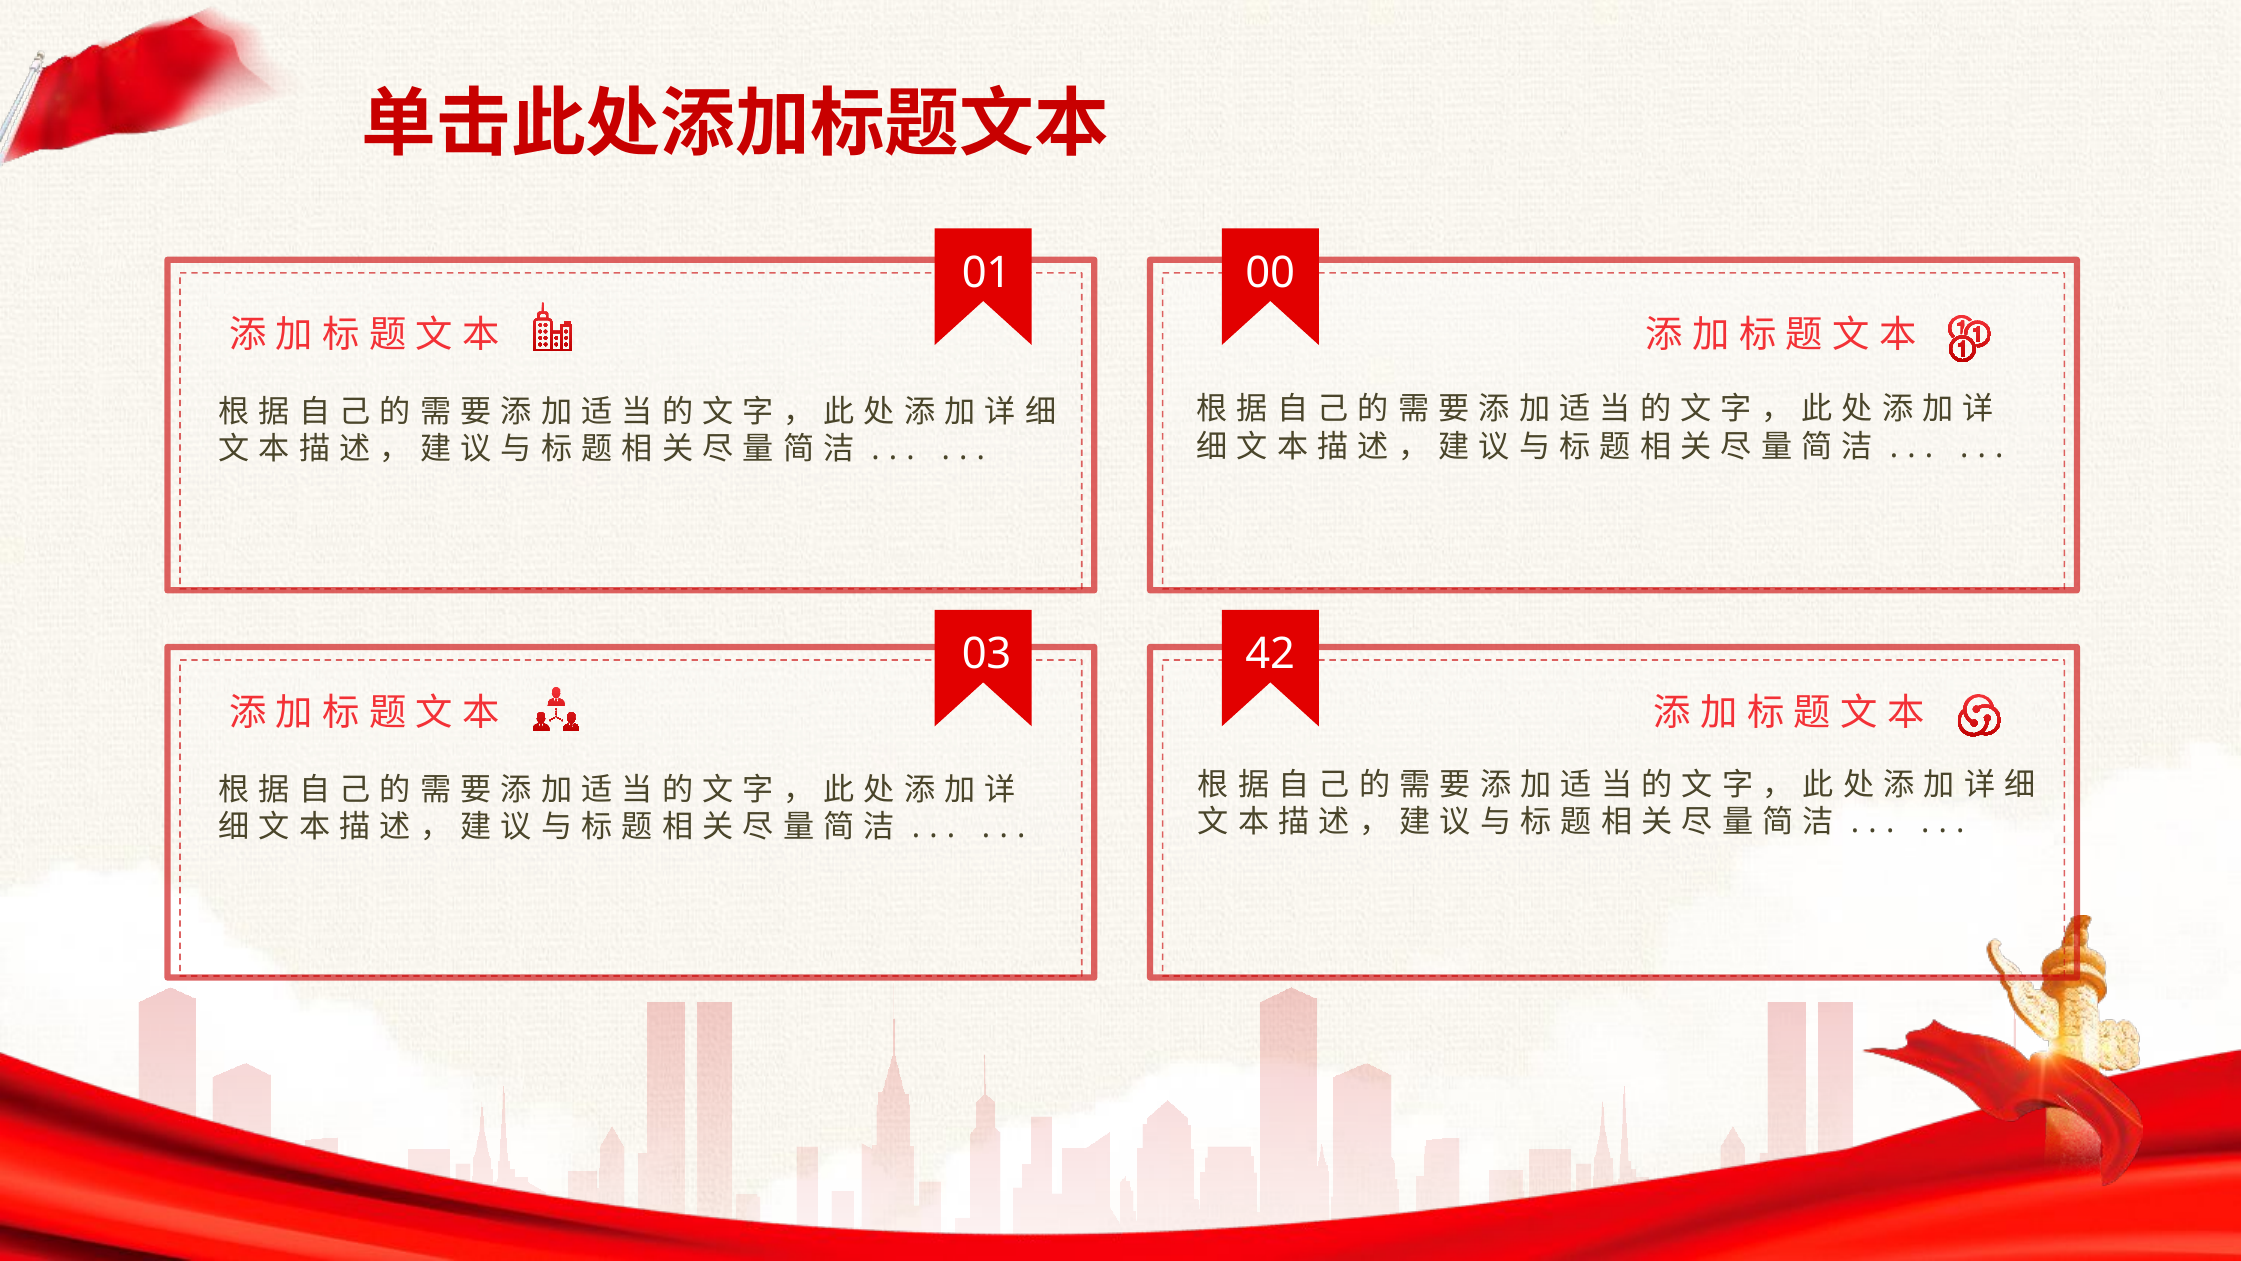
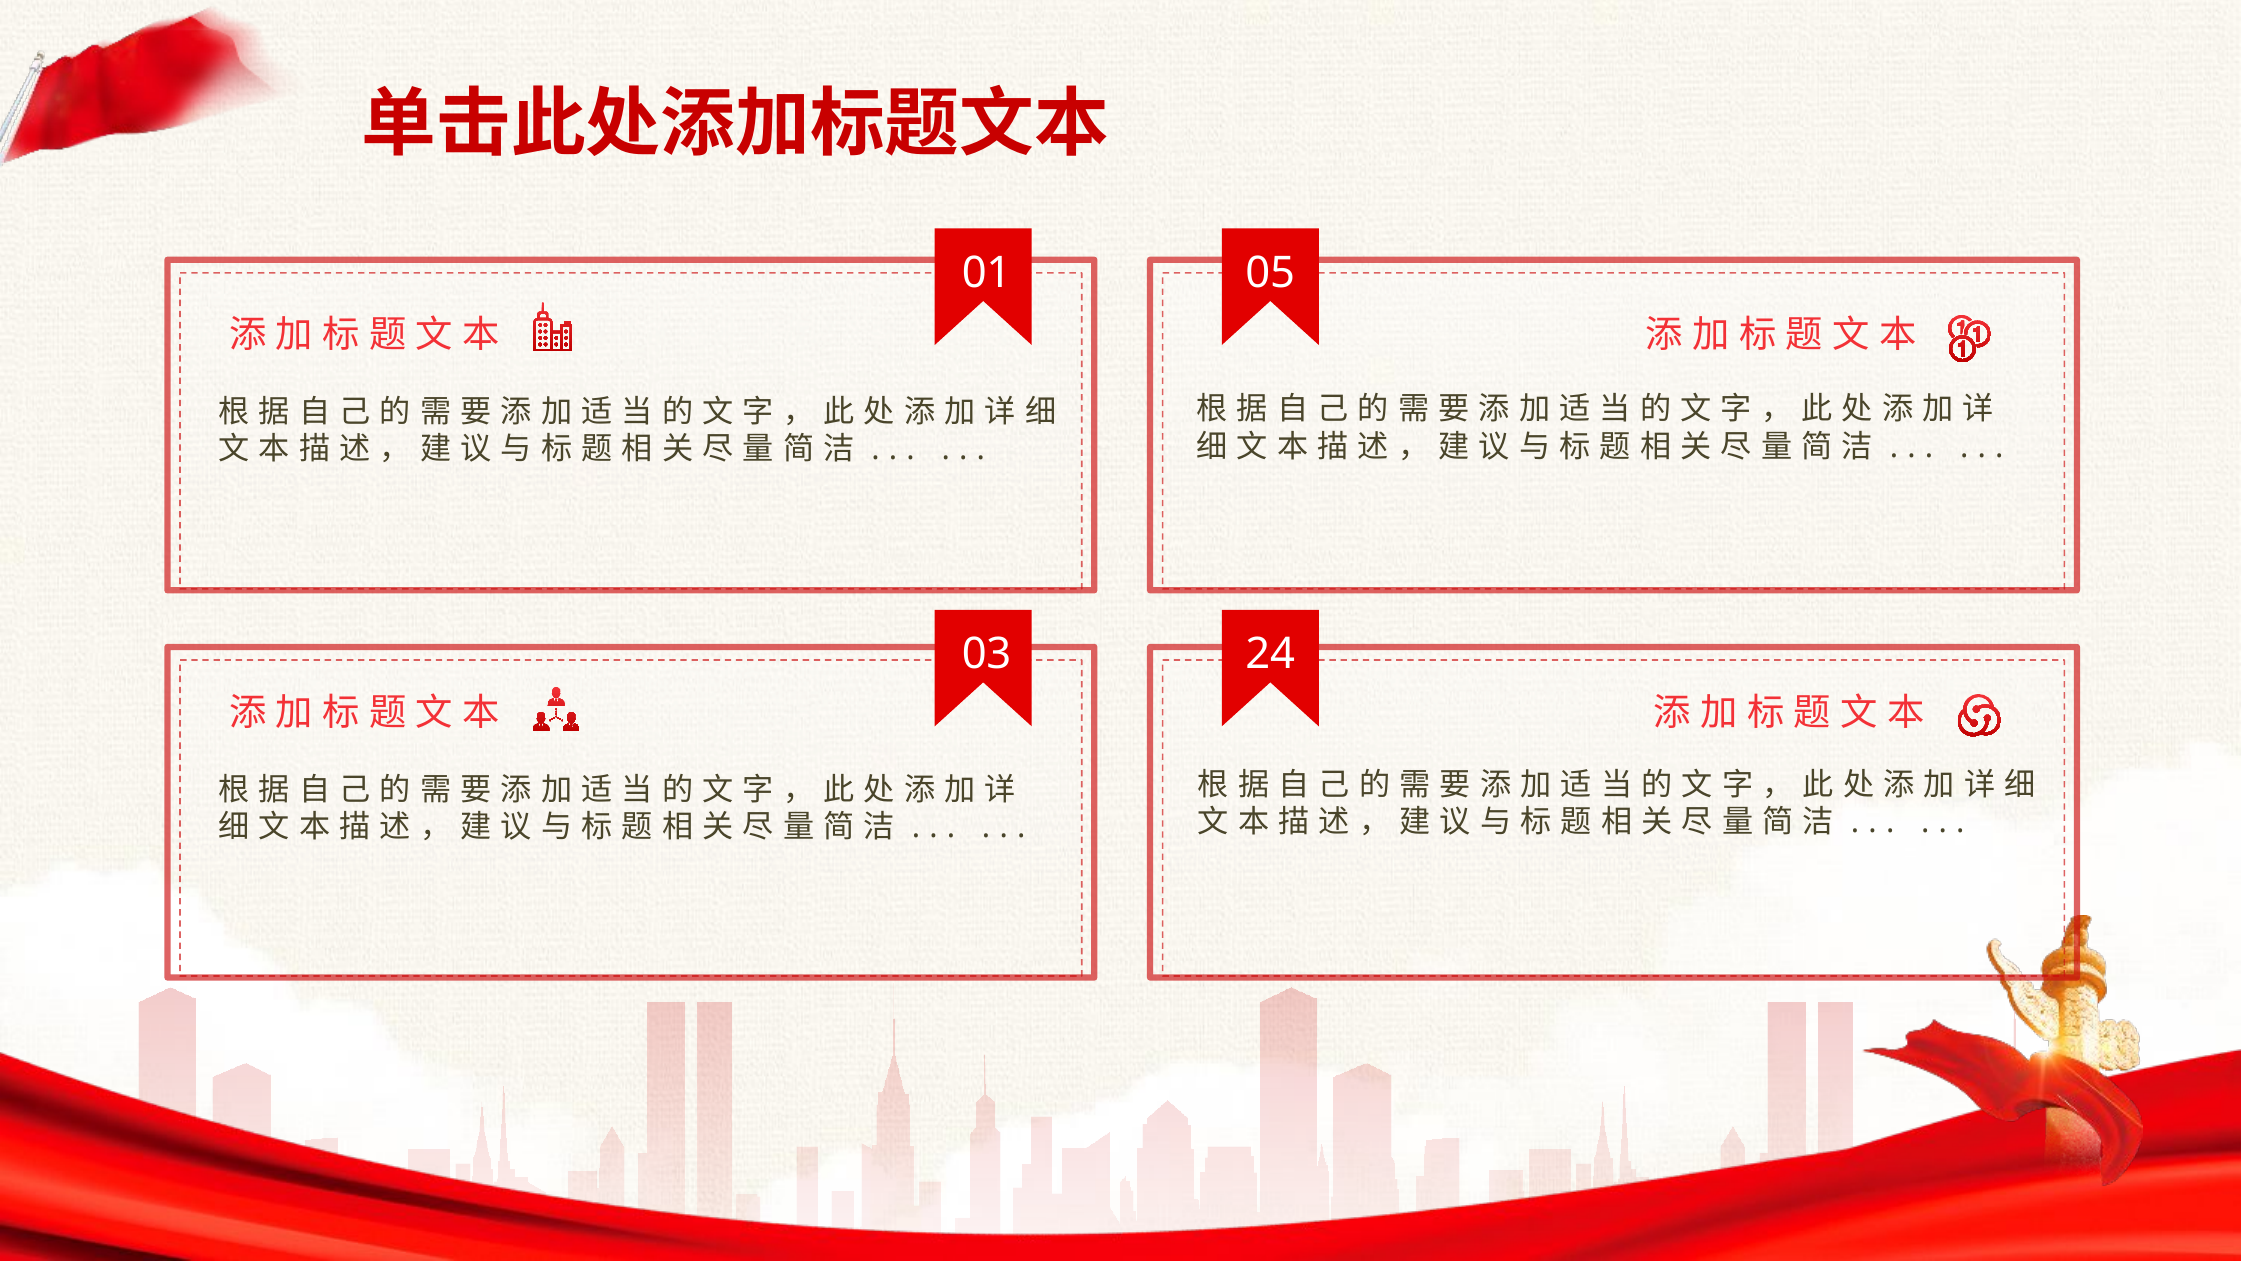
00: 00 -> 05 (1270, 273)
42: 42 -> 24 (1270, 654)
